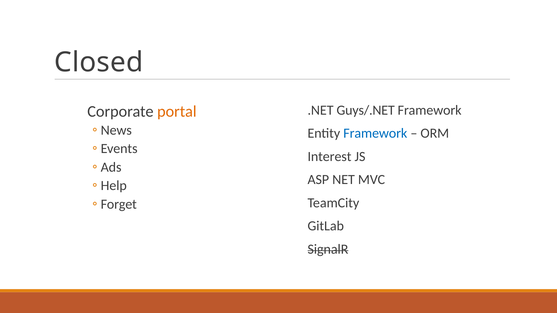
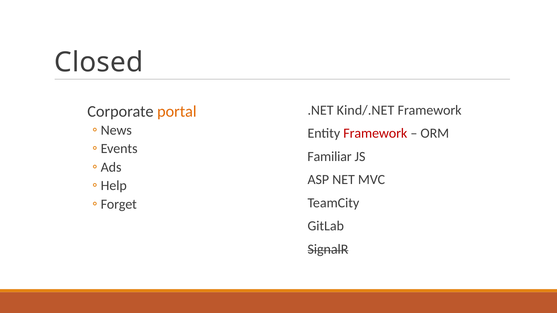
Guys/.NET: Guys/.NET -> Kind/.NET (366, 110)
Framework colour: blue -> red (375, 134)
Interest: Interest -> Familiar (330, 157)
